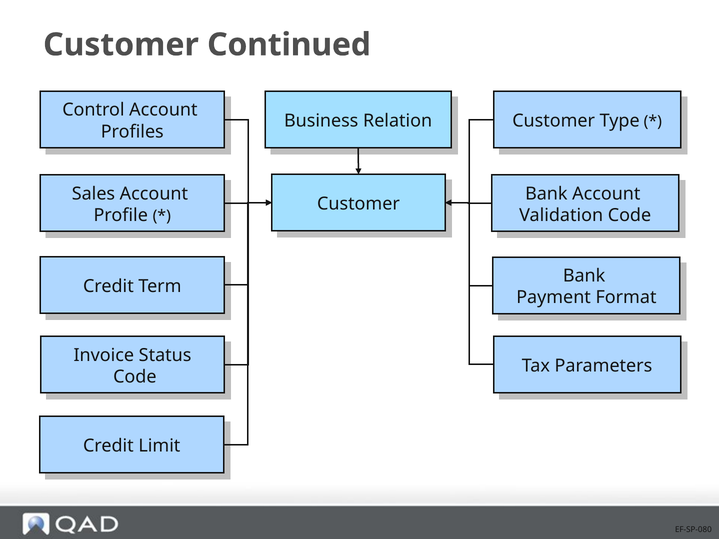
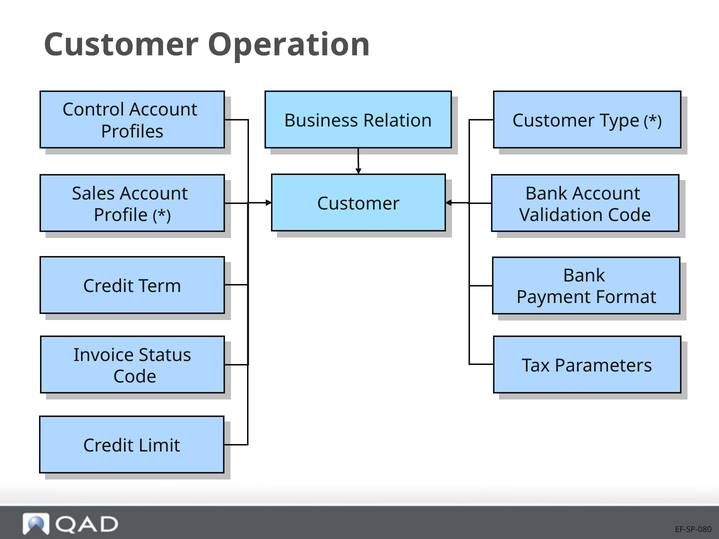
Continued: Continued -> Operation (289, 45)
